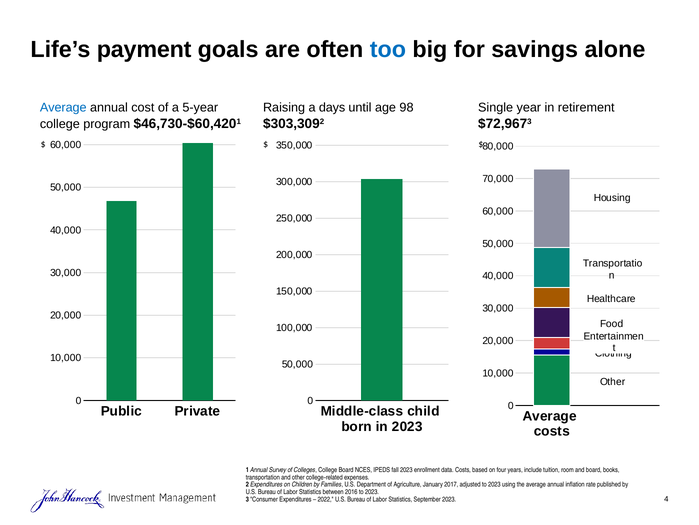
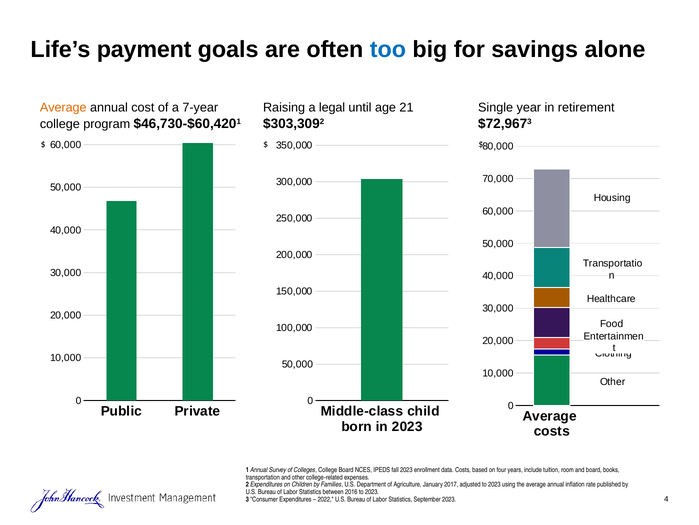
Average colour: blue -> orange (63, 108)
5-year: 5-year -> 7-year (200, 108)
days: days -> legal (332, 108)
98: 98 -> 21 (407, 108)
